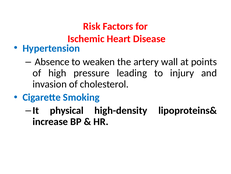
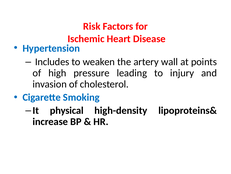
Absence: Absence -> Includes (52, 62)
